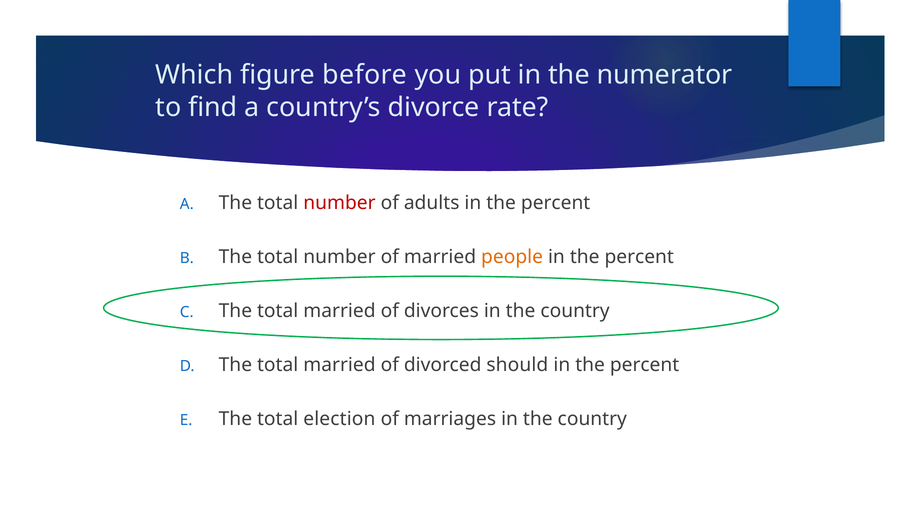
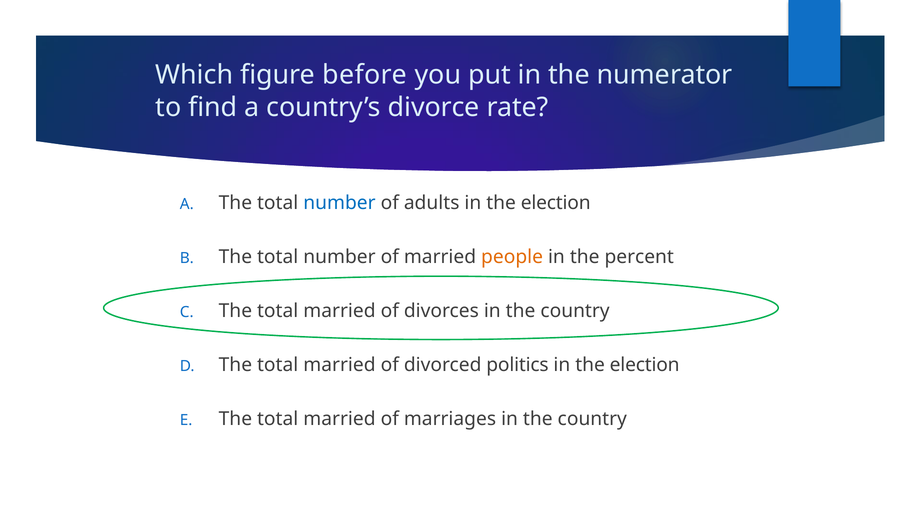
number colour: red -> blue (339, 203)
adults in the percent: percent -> election (556, 203)
should: should -> politics (517, 365)
percent: percent -> election (645, 365)
election: election -> married (339, 419)
